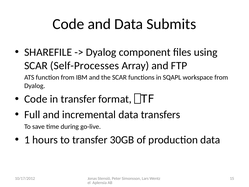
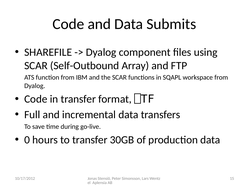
Self-Processes: Self-Processes -> Self-Outbound (85, 66)
1: 1 -> 0 (27, 140)
